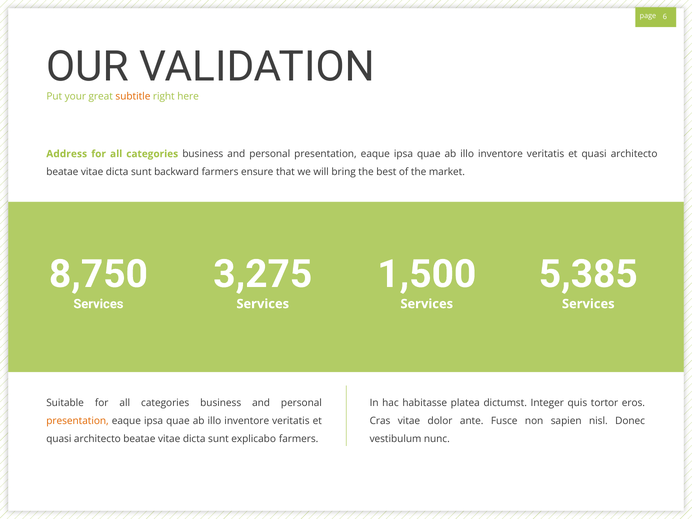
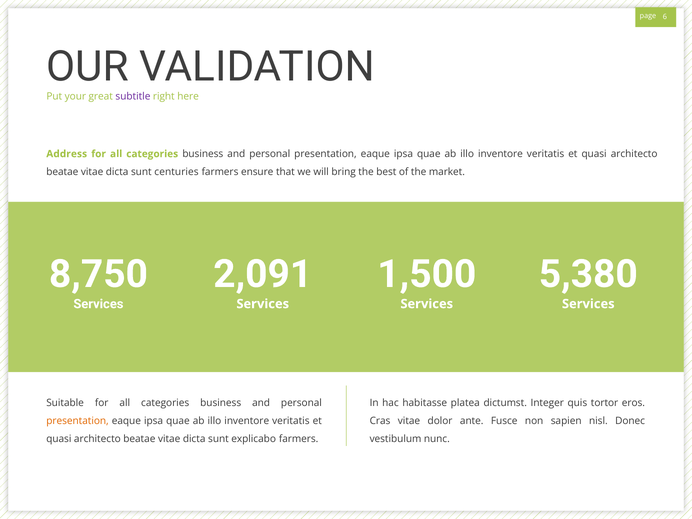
subtitle colour: orange -> purple (133, 96)
backward: backward -> centuries (176, 172)
3,275: 3,275 -> 2,091 (263, 274)
5,385: 5,385 -> 5,380 (588, 274)
